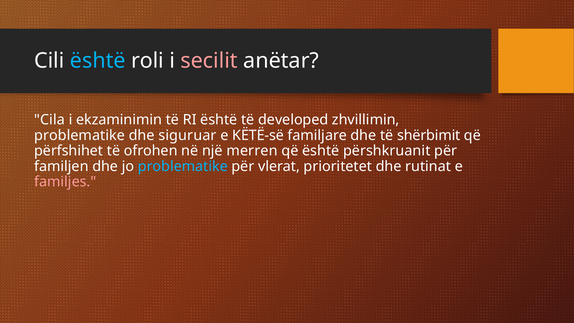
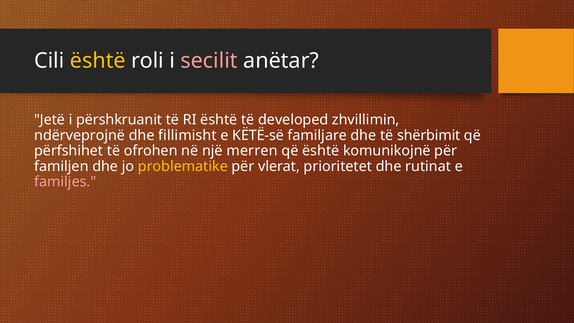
është colour: light blue -> yellow (98, 61)
Cila: Cila -> Jetë (50, 120)
ekzaminimin: ekzaminimin -> përshkruanit (119, 120)
problematike: problematike -> ndërveprojnë (80, 135)
siguruar: siguruar -> fillimisht (187, 135)
përshkruanit: përshkruanit -> komunikojnë (387, 151)
problematike colour: light blue -> yellow (183, 166)
